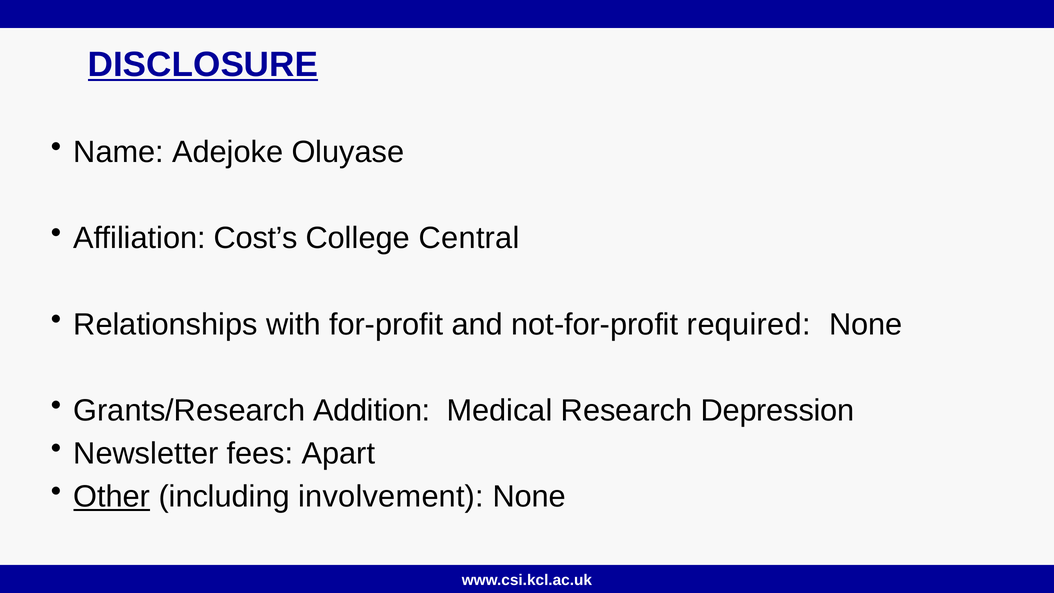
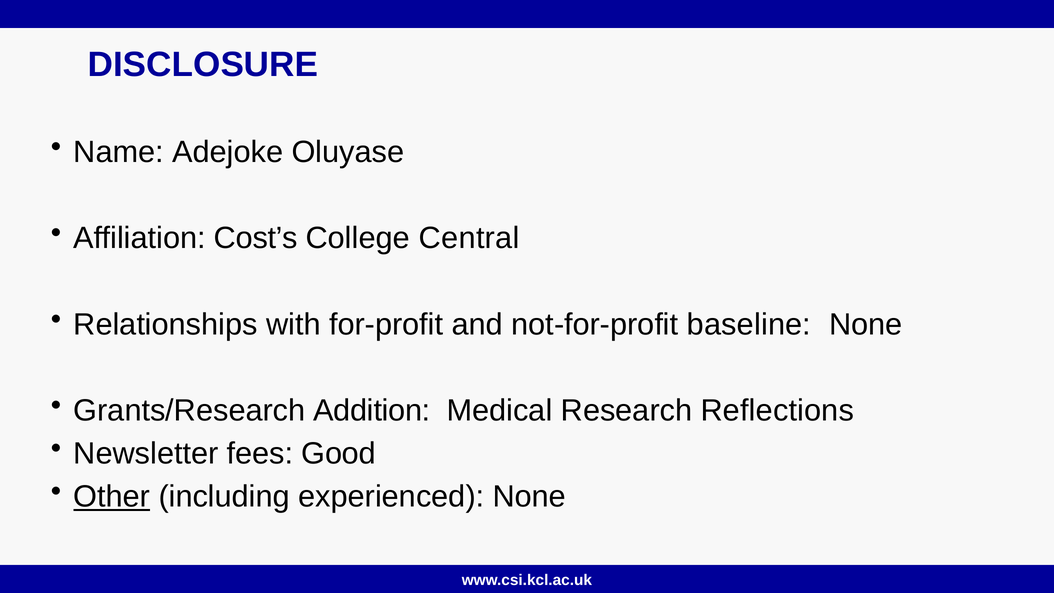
DISCLOSURE underline: present -> none (203, 65)
required: required -> baseline (749, 324)
Depression: Depression -> Reflections (777, 410)
Apart: Apart -> Good (339, 454)
involvement: involvement -> experienced (391, 497)
